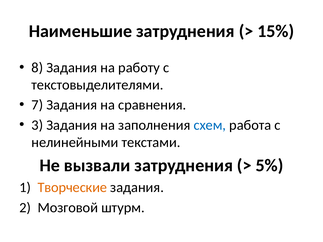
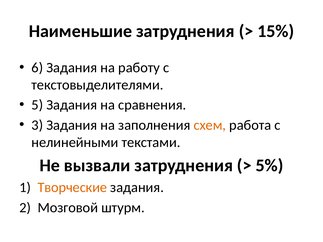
8: 8 -> 6 (37, 68)
7: 7 -> 5 (37, 105)
схем colour: blue -> orange (210, 125)
